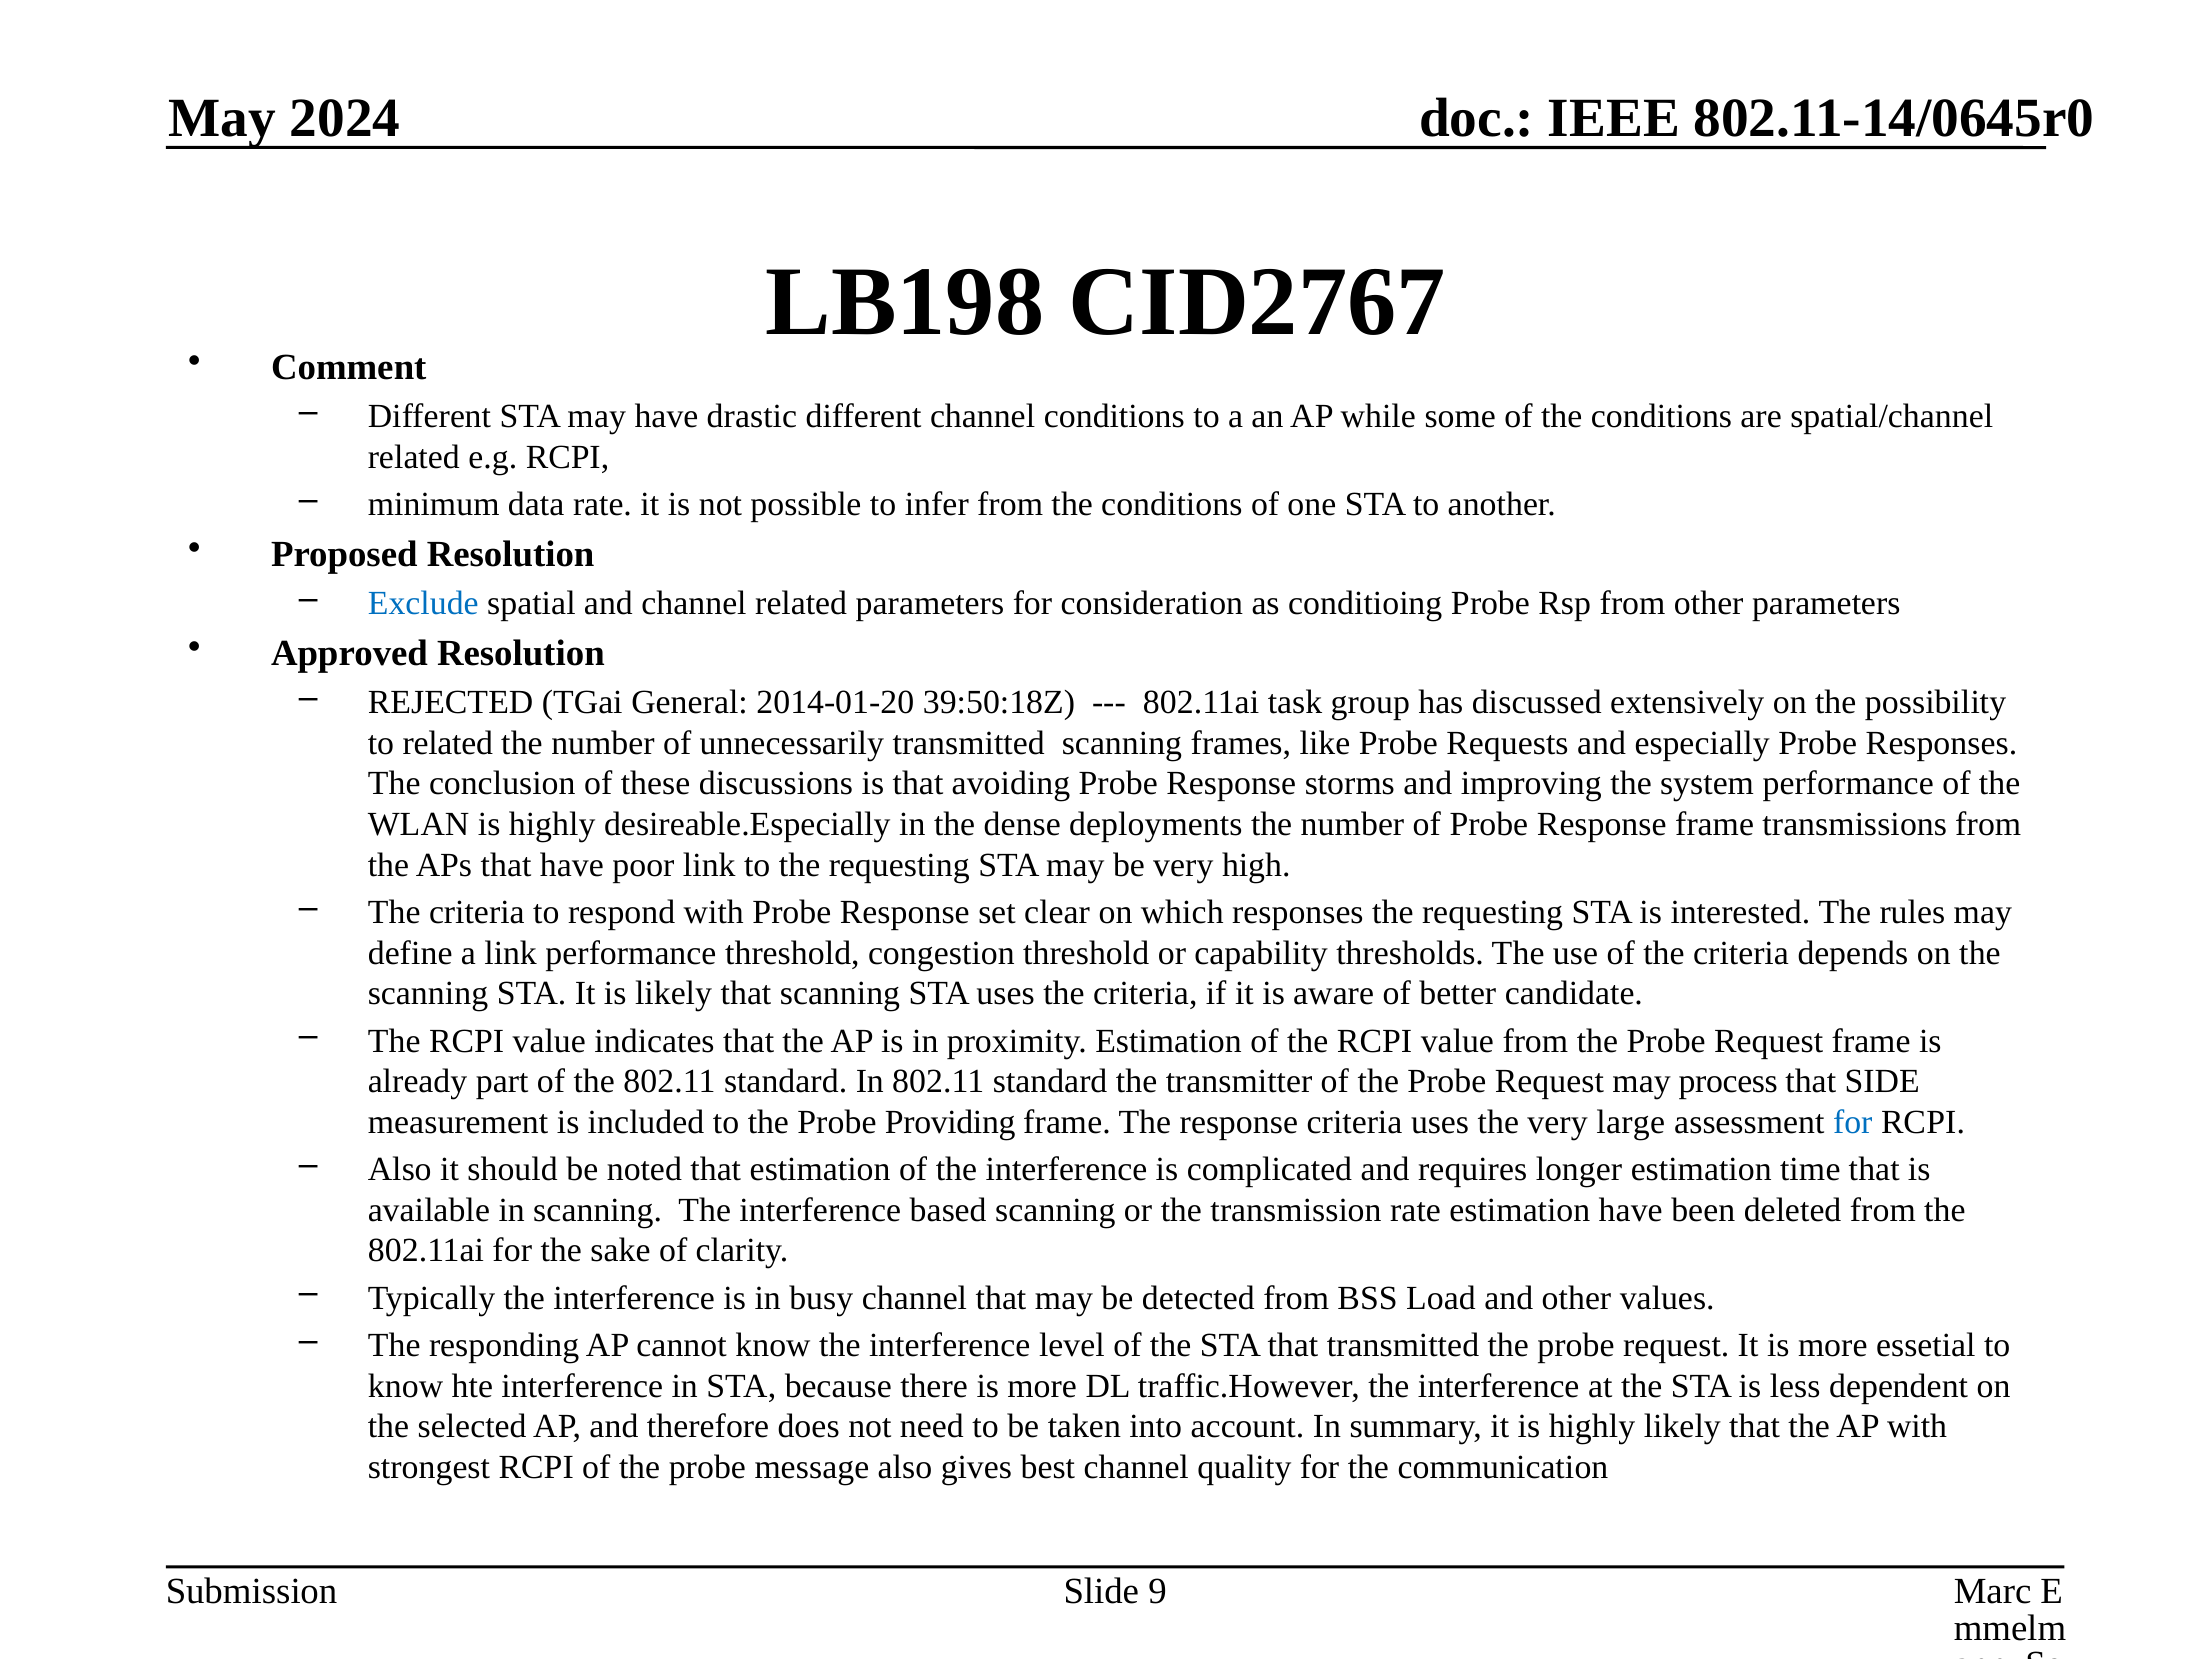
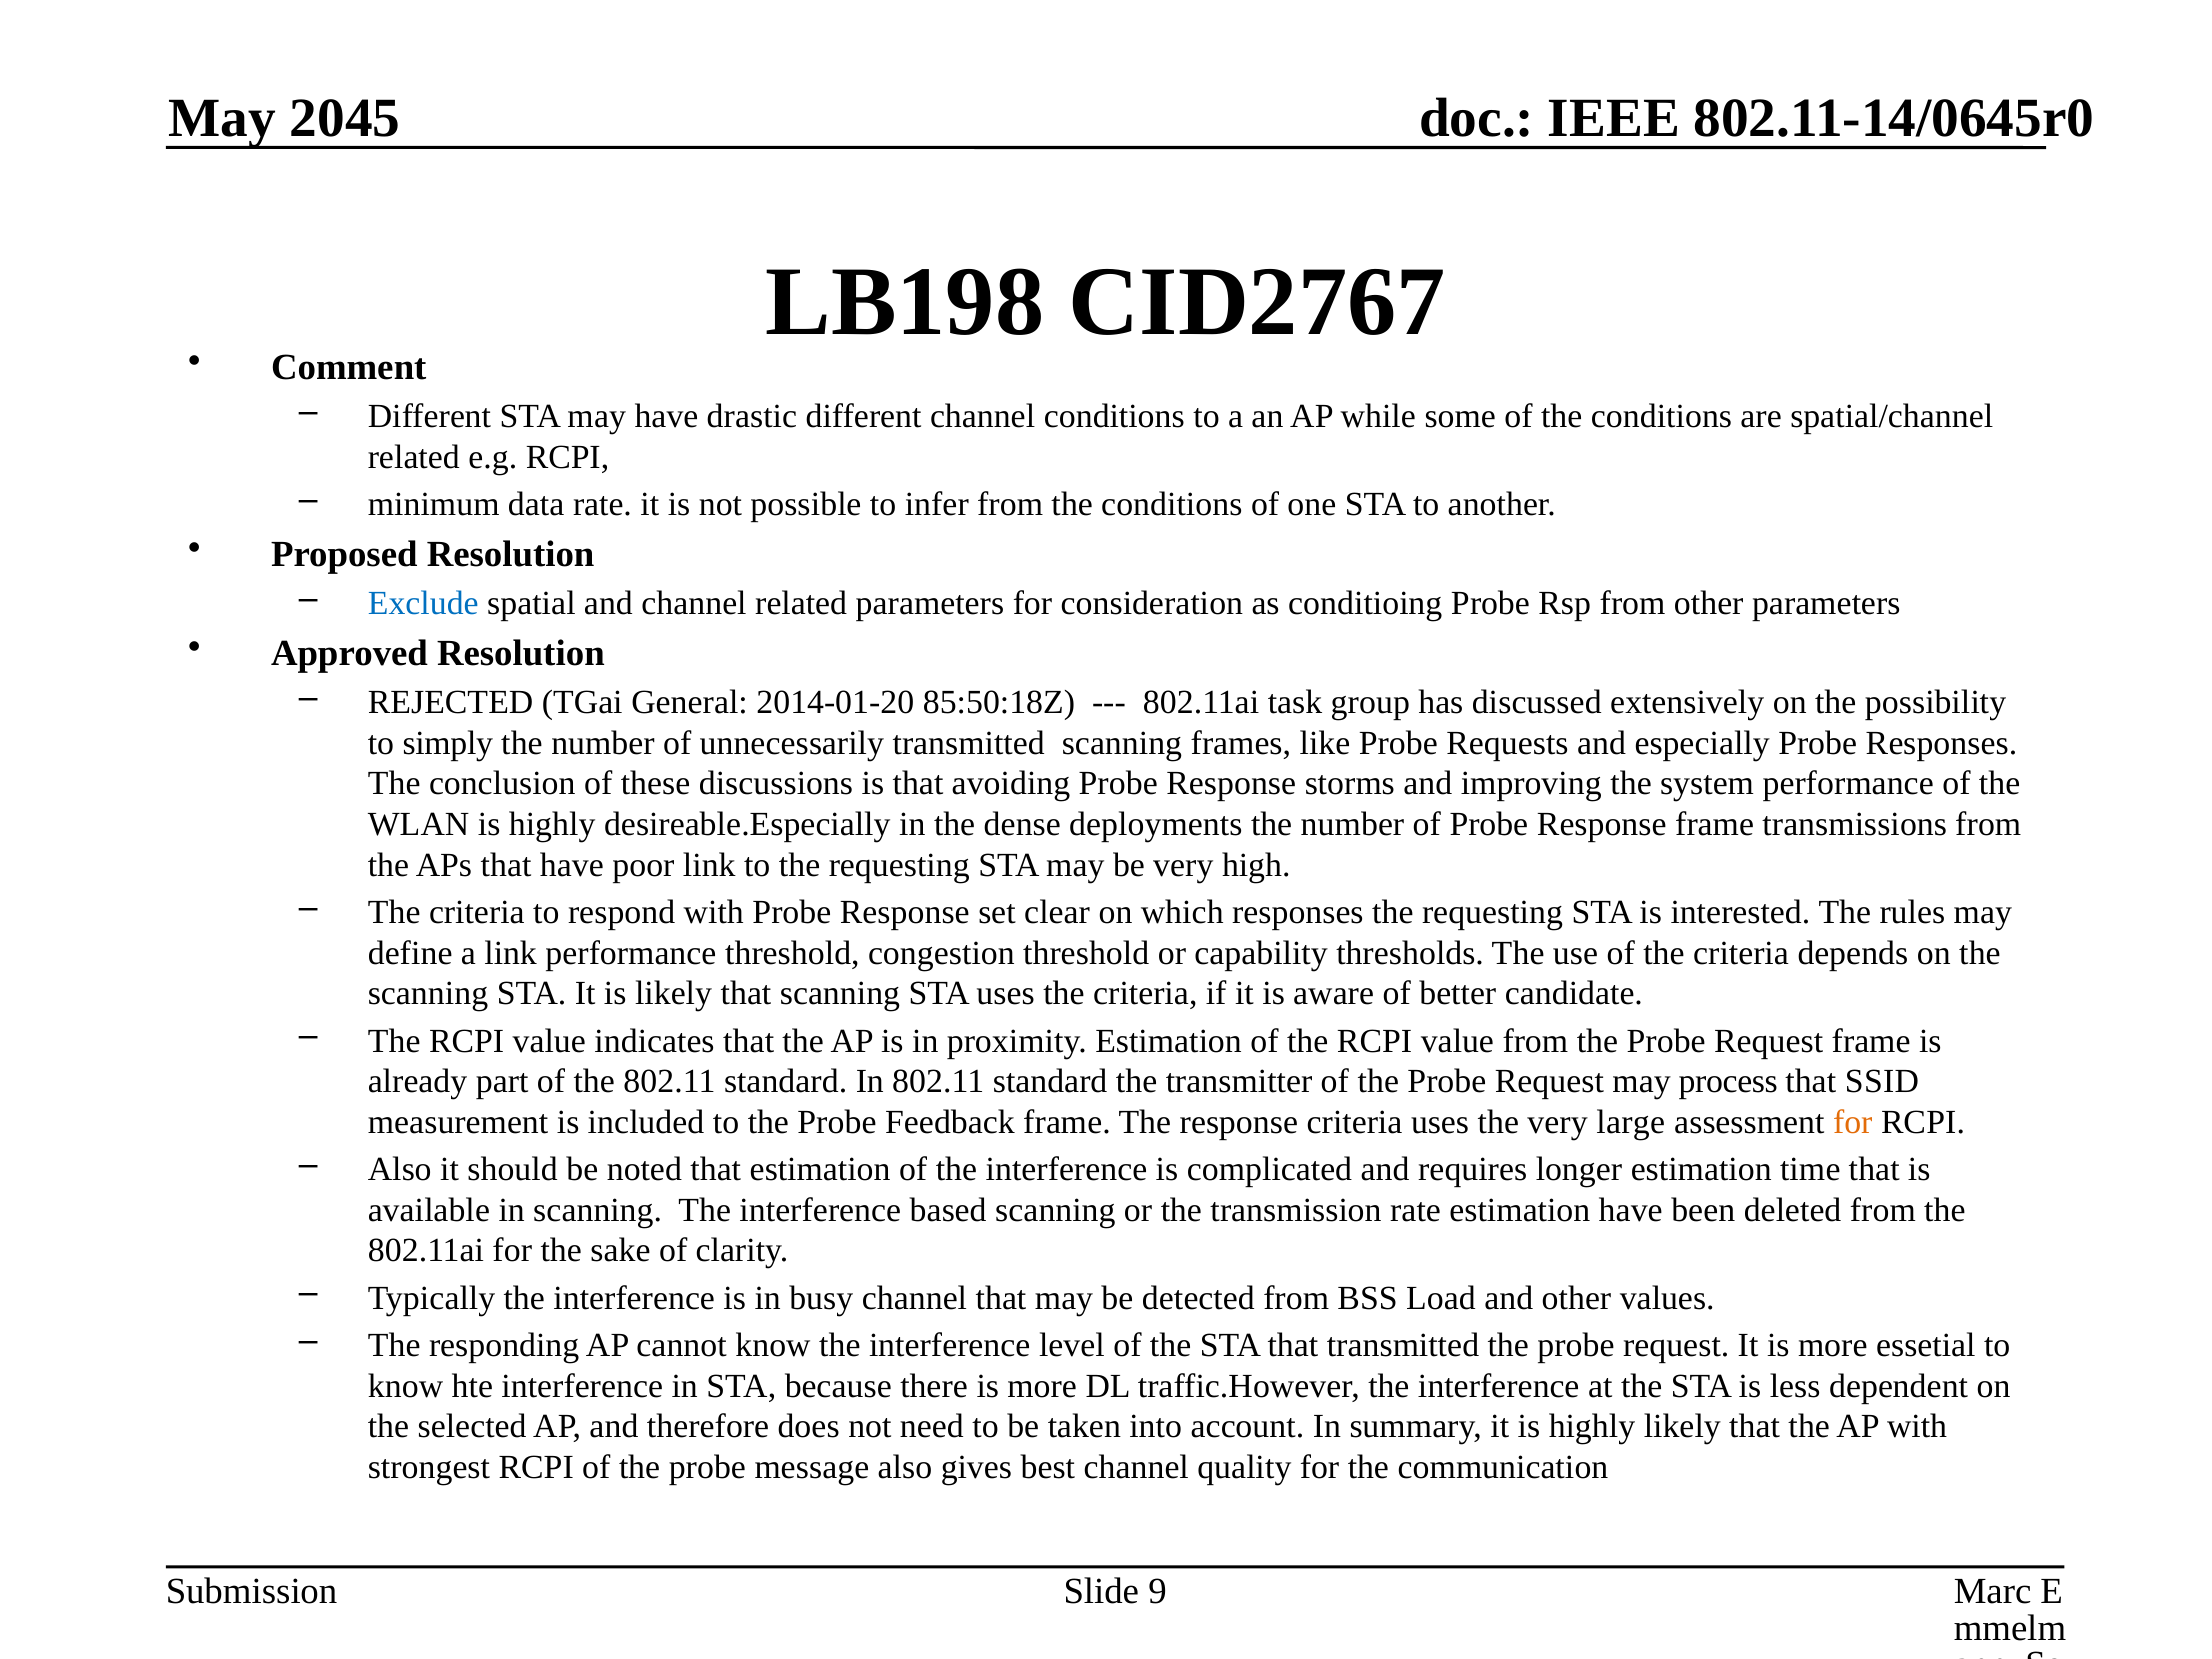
2024: 2024 -> 2045 (345, 118)
39:50:18Z: 39:50:18Z -> 85:50:18Z (999, 703)
to related: related -> simply (448, 743)
SIDE: SIDE -> SSID (1882, 1081)
Providing: Providing -> Feedback (950, 1122)
for colour: blue -> orange (1853, 1122)
